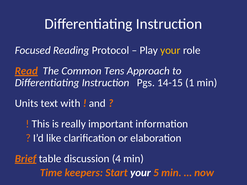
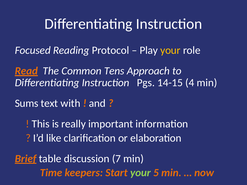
1: 1 -> 4 (190, 83)
Units: Units -> Sums (27, 103)
4: 4 -> 7 (116, 159)
your colour: white -> light green (140, 173)
